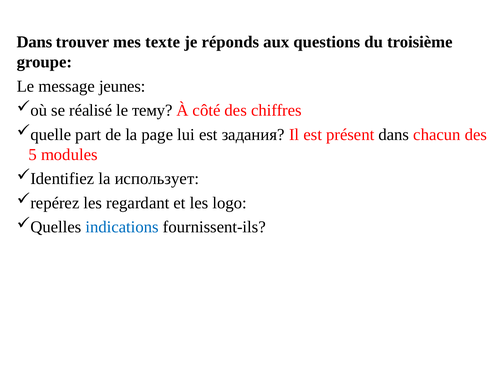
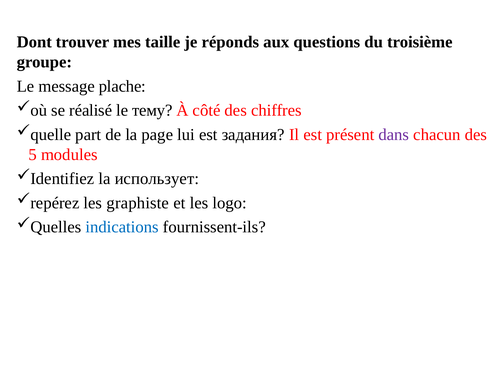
Dans: Dans -> Dont (34, 42)
texte: texte -> taille (163, 42)
jeunes: jeunes -> plache (122, 86)
dans colour: black -> purple (394, 135)
regardant: regardant -> graphiste (138, 203)
